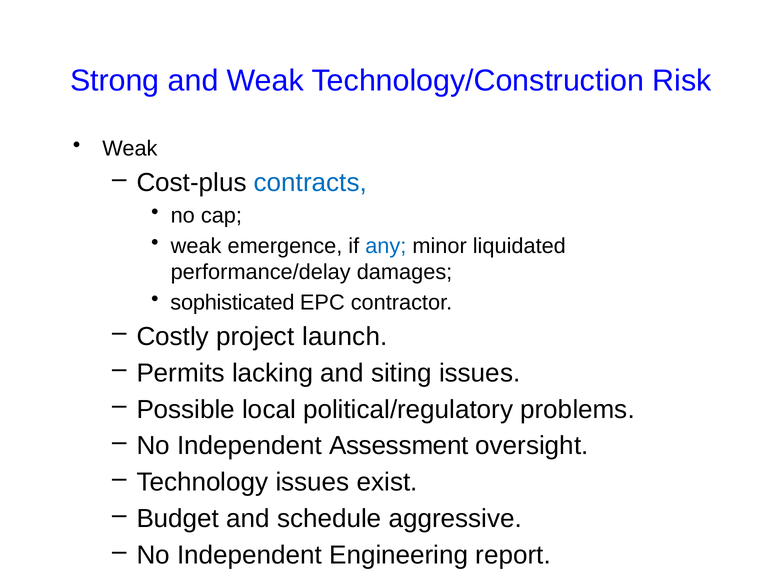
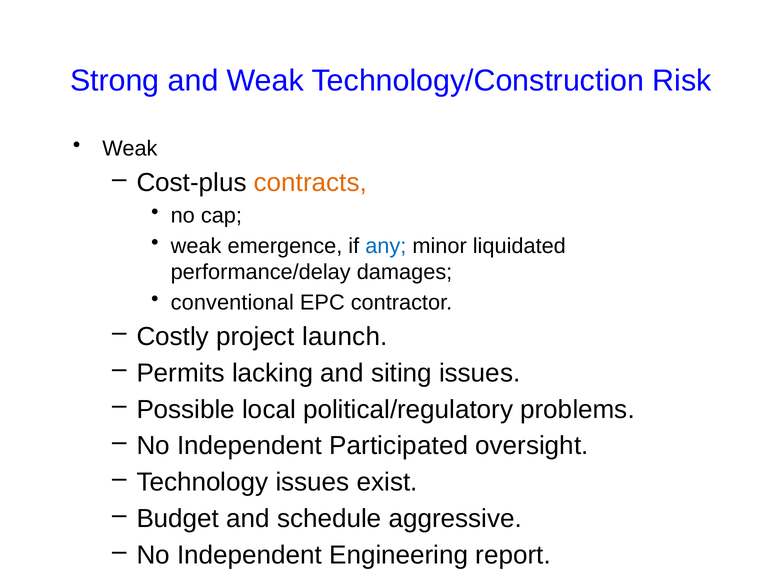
contracts colour: blue -> orange (310, 183)
sophisticated: sophisticated -> conventional (232, 303)
Assessment: Assessment -> Participated (399, 446)
